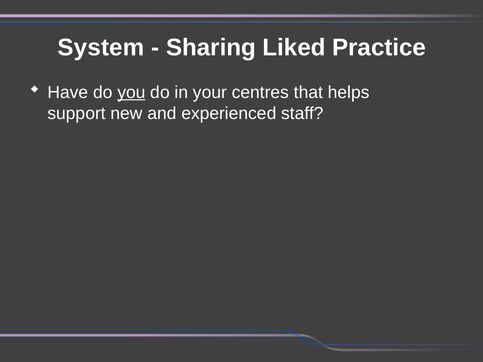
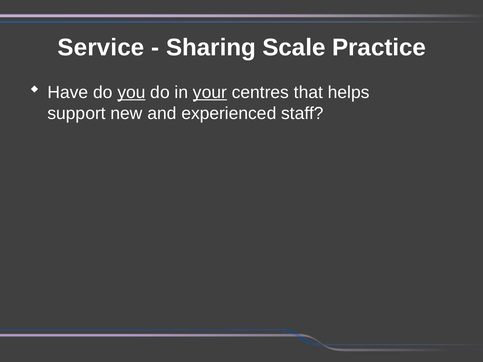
System: System -> Service (101, 48)
Liked: Liked -> Scale (294, 48)
your underline: none -> present (210, 92)
